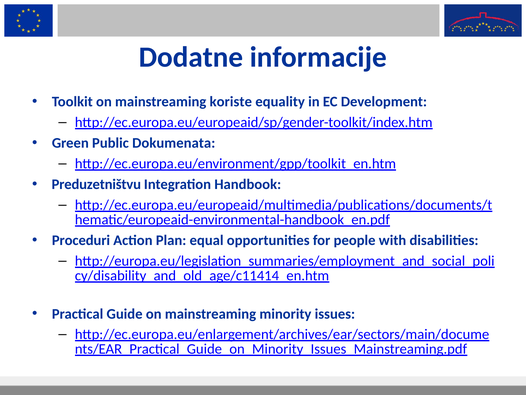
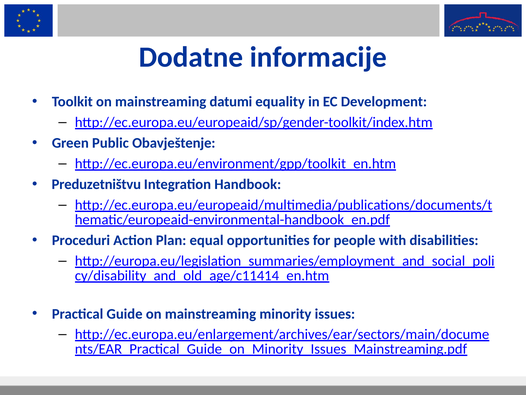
koriste: koriste -> datumi (231, 102)
Dokumenata: Dokumenata -> Obavještenje (174, 143)
